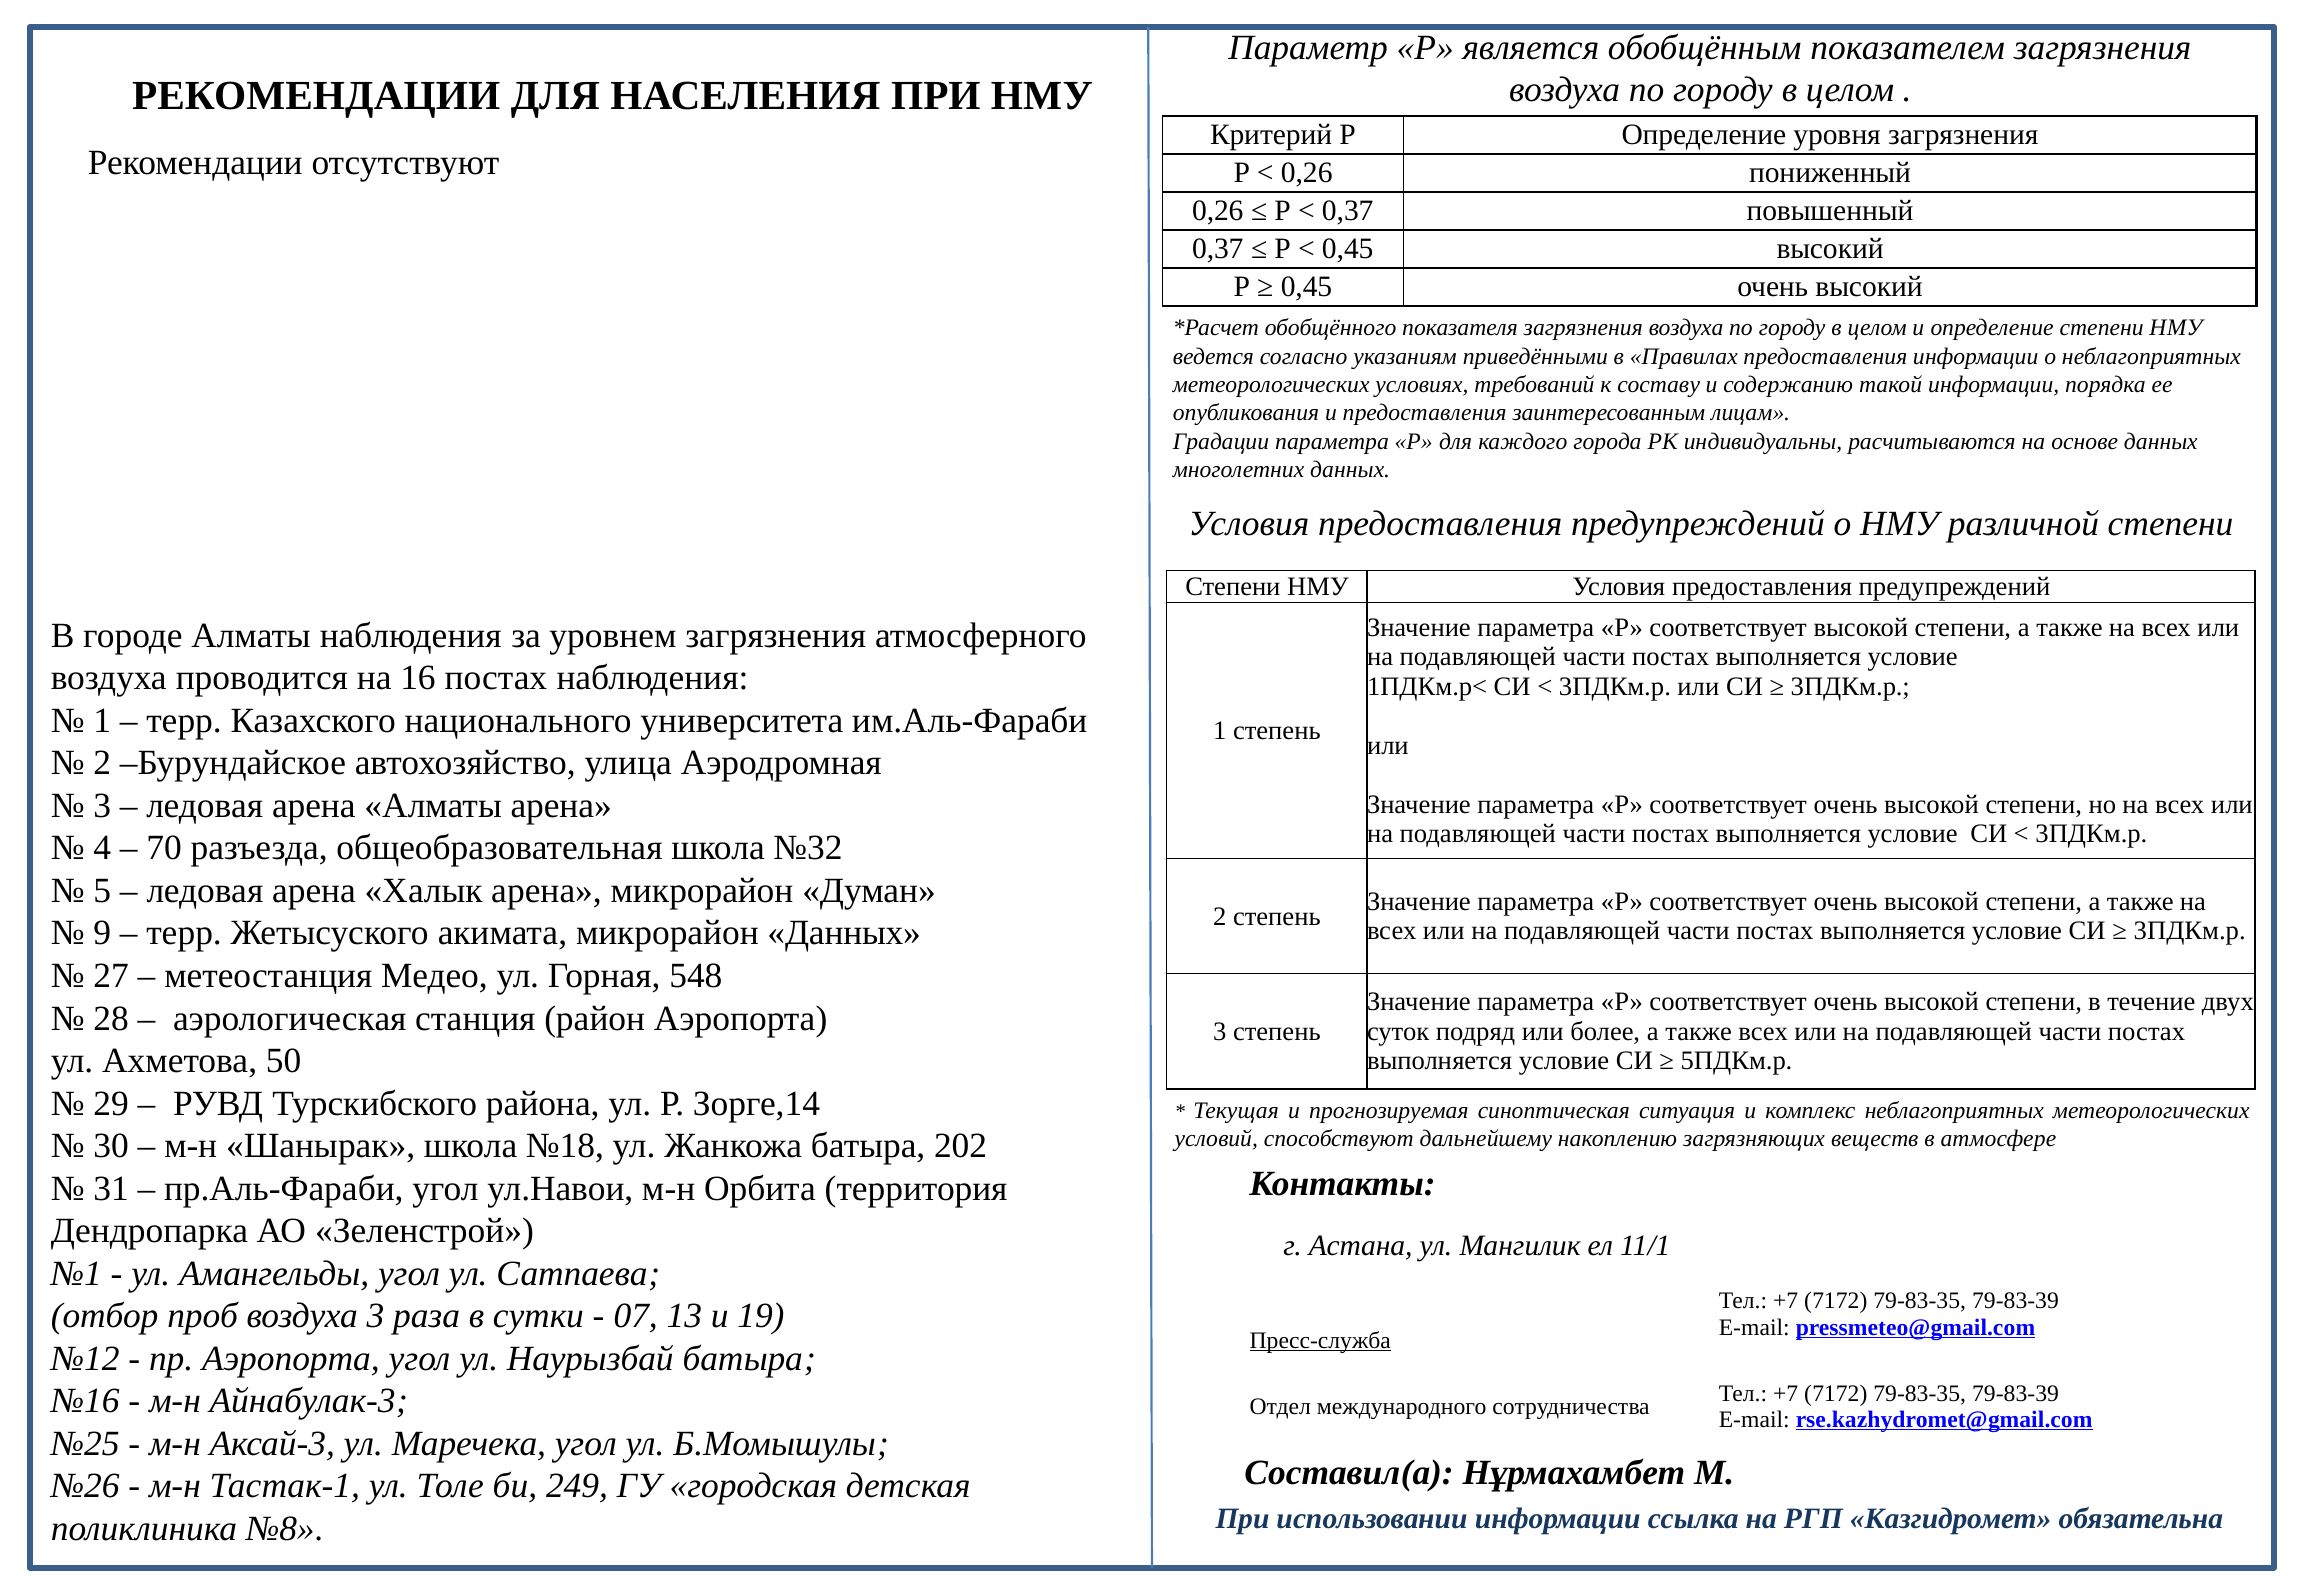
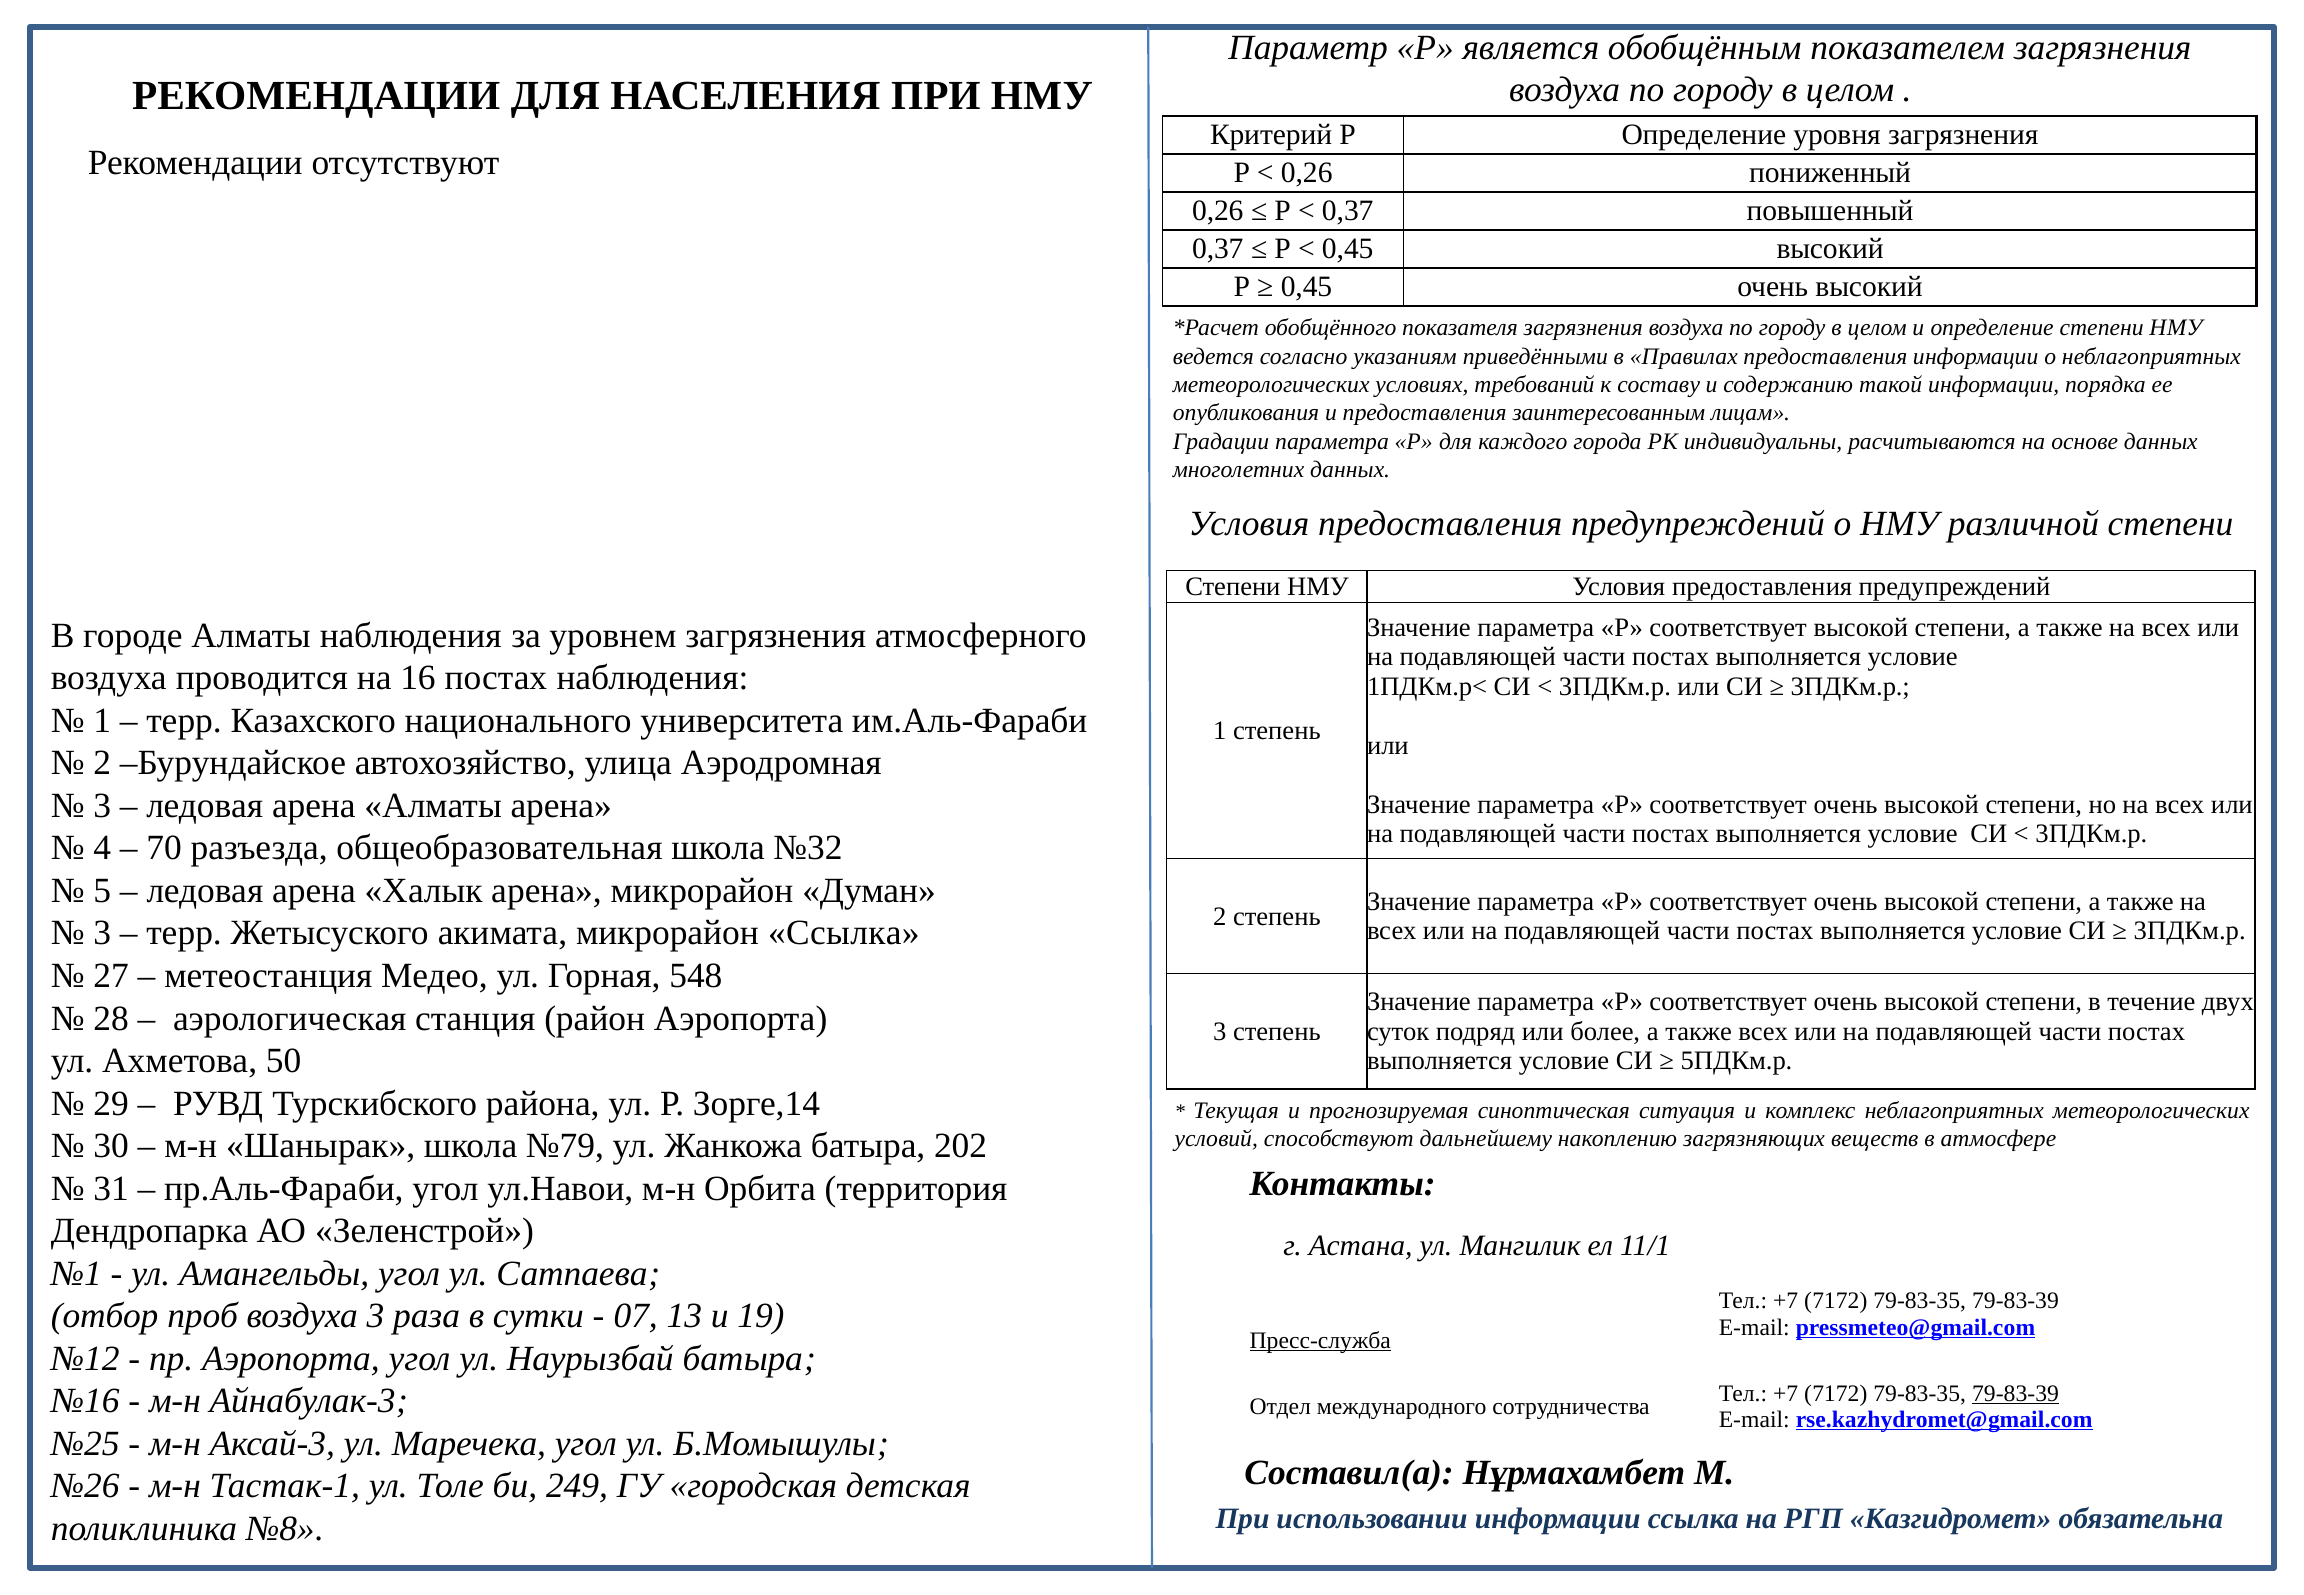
9: 9 -> 3 (102, 933)
микрорайон Данных: Данных -> Ссылка (844, 933)
№18: №18 -> №79 (565, 1146)
79-83-39 underline: none -> present (2016, 1393)
